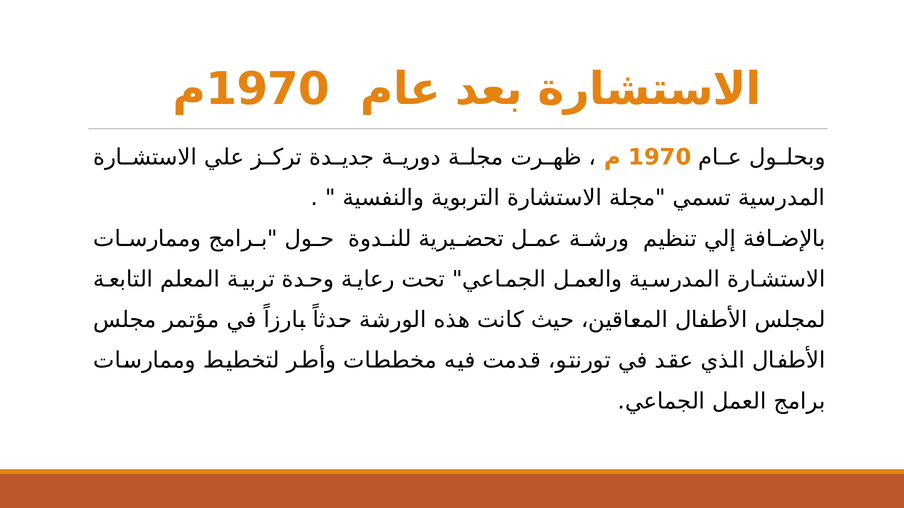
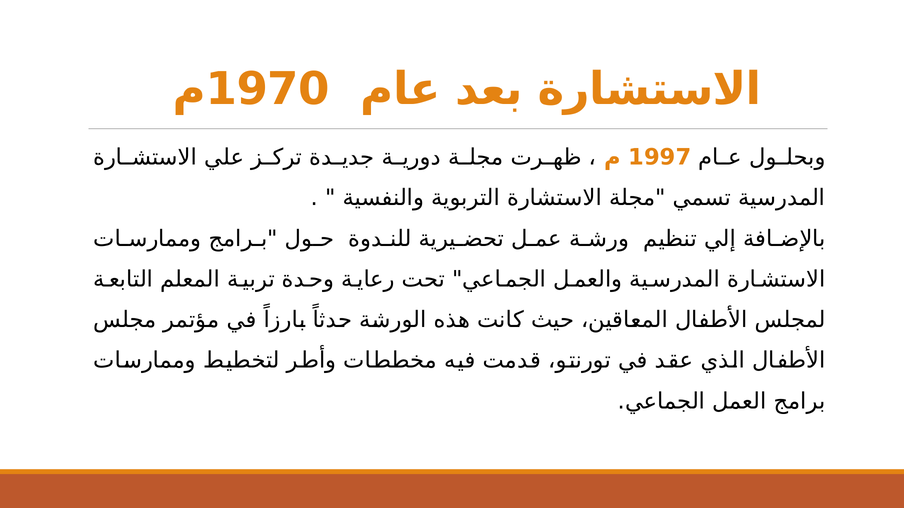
1970: 1970 -> 1997 (660, 157)
